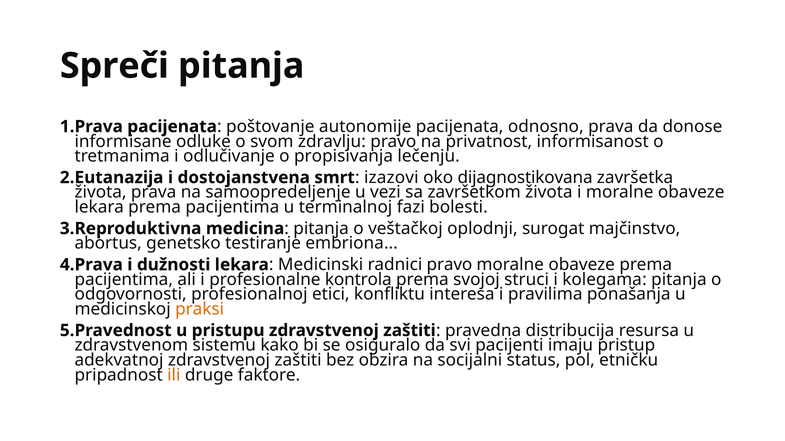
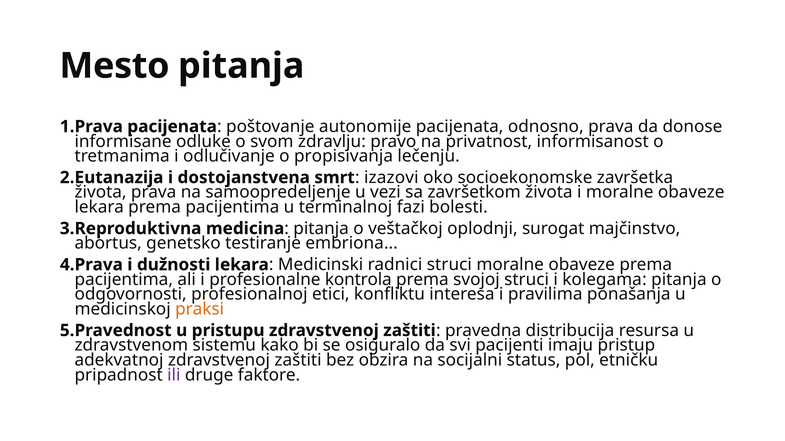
Spreči: Spreči -> Mesto (114, 66)
dijagnostikovana: dijagnostikovana -> socioekonomske (525, 178)
radnici pravo: pravo -> struci (449, 265)
ili colour: orange -> purple (174, 375)
